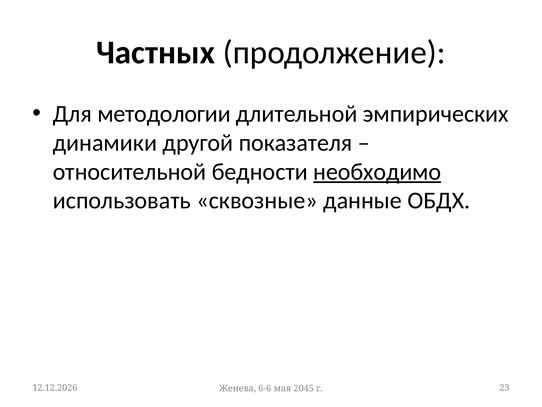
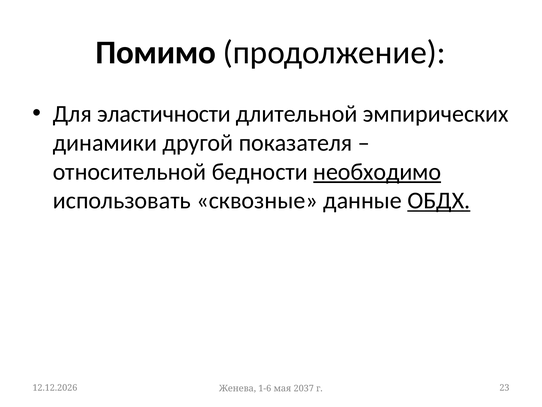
Частных: Частных -> Помимо (156, 52)
методологии: методологии -> эластичности (164, 114)
ОБДХ underline: none -> present (439, 200)
6-6: 6-6 -> 1-6 (265, 388)
2045: 2045 -> 2037 (304, 388)
